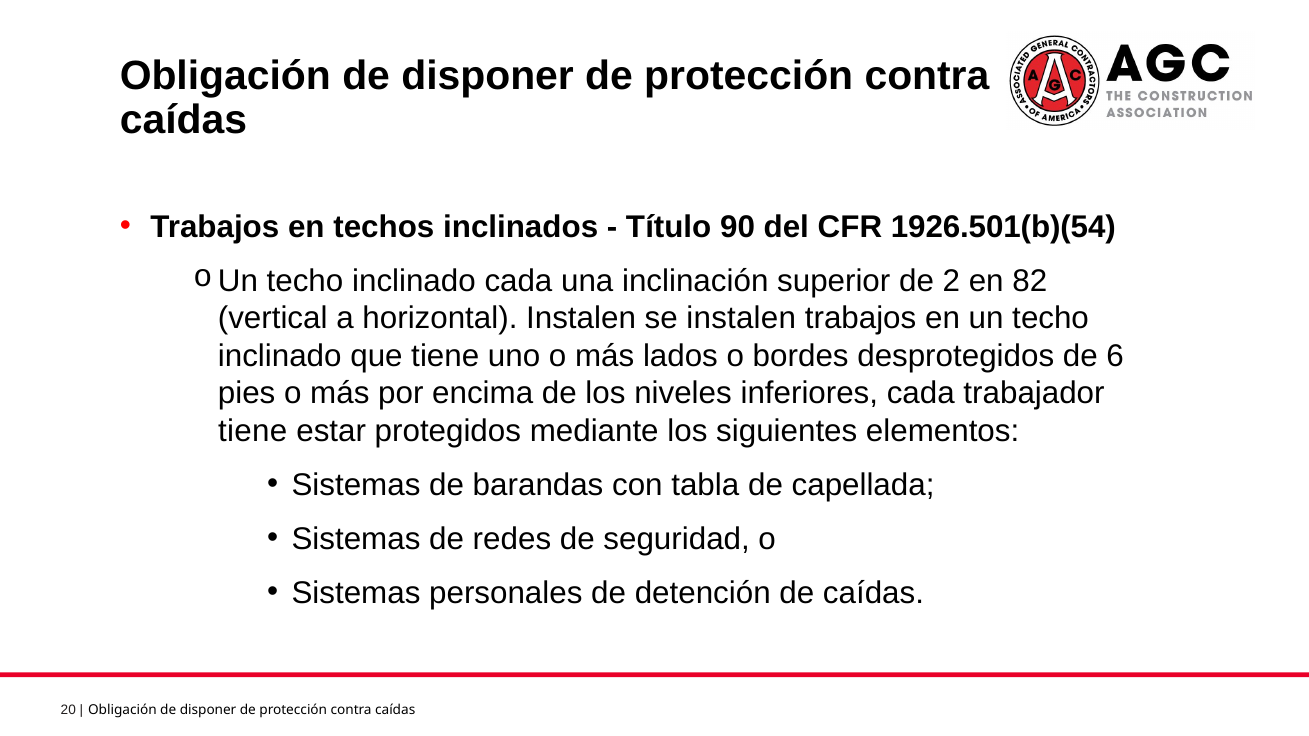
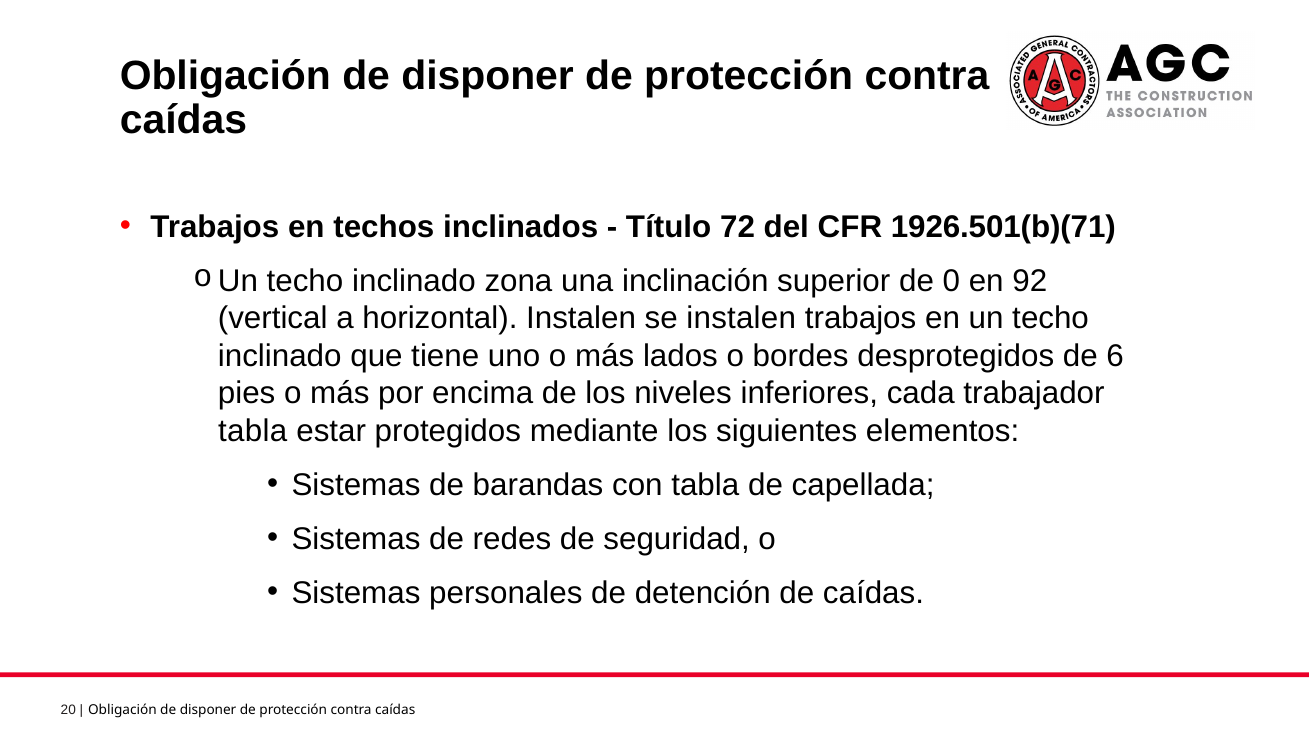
90: 90 -> 72 (737, 227)
1926.501(b)(54: 1926.501(b)(54 -> 1926.501(b)(71 (1003, 227)
inclinado cada: cada -> zona (518, 281)
2: 2 -> 0 (951, 281)
82: 82 -> 92 (1030, 281)
tiene: tiene -> tabla (253, 431)
